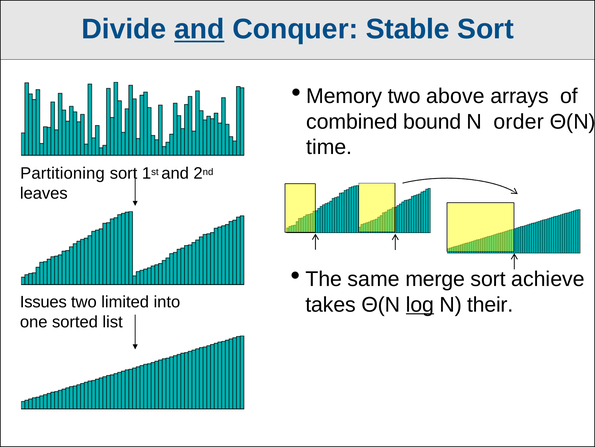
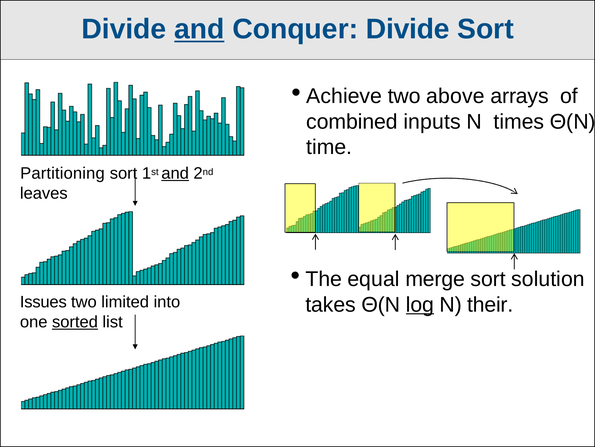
Conquer Stable: Stable -> Divide (408, 29)
Memory: Memory -> Achieve (344, 96)
bound: bound -> inputs (432, 121)
order: order -> times (519, 121)
and underline: none -> present (175, 173)
same: same -> equal (374, 279)
achieve: achieve -> solution (548, 279)
sorted underline: none -> present (75, 321)
